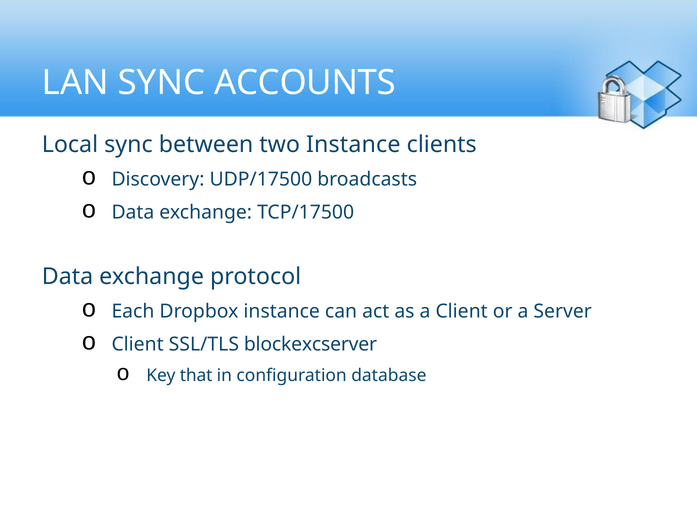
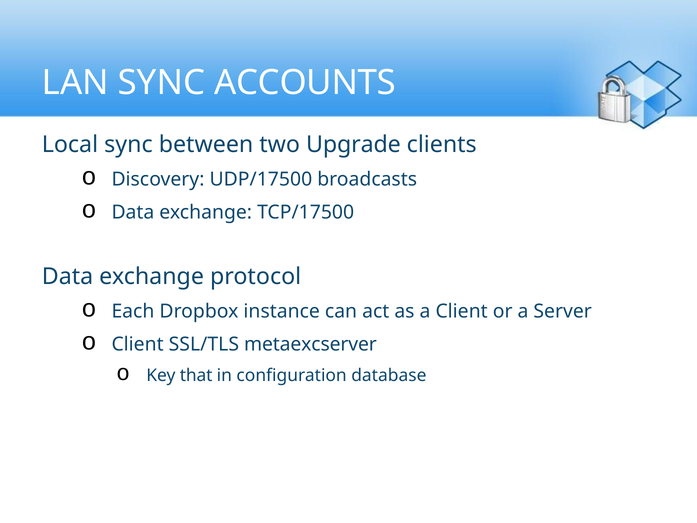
two Instance: Instance -> Upgrade (353, 145)
blockexcserver: blockexcserver -> metaexcserver (310, 344)
